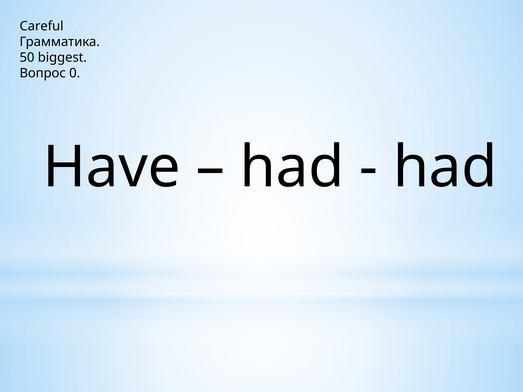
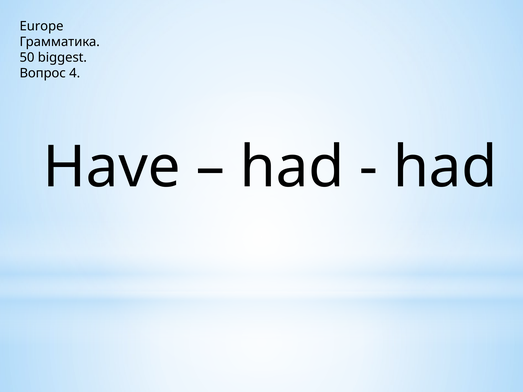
Careful: Careful -> Europe (42, 26)
0: 0 -> 4 (75, 73)
